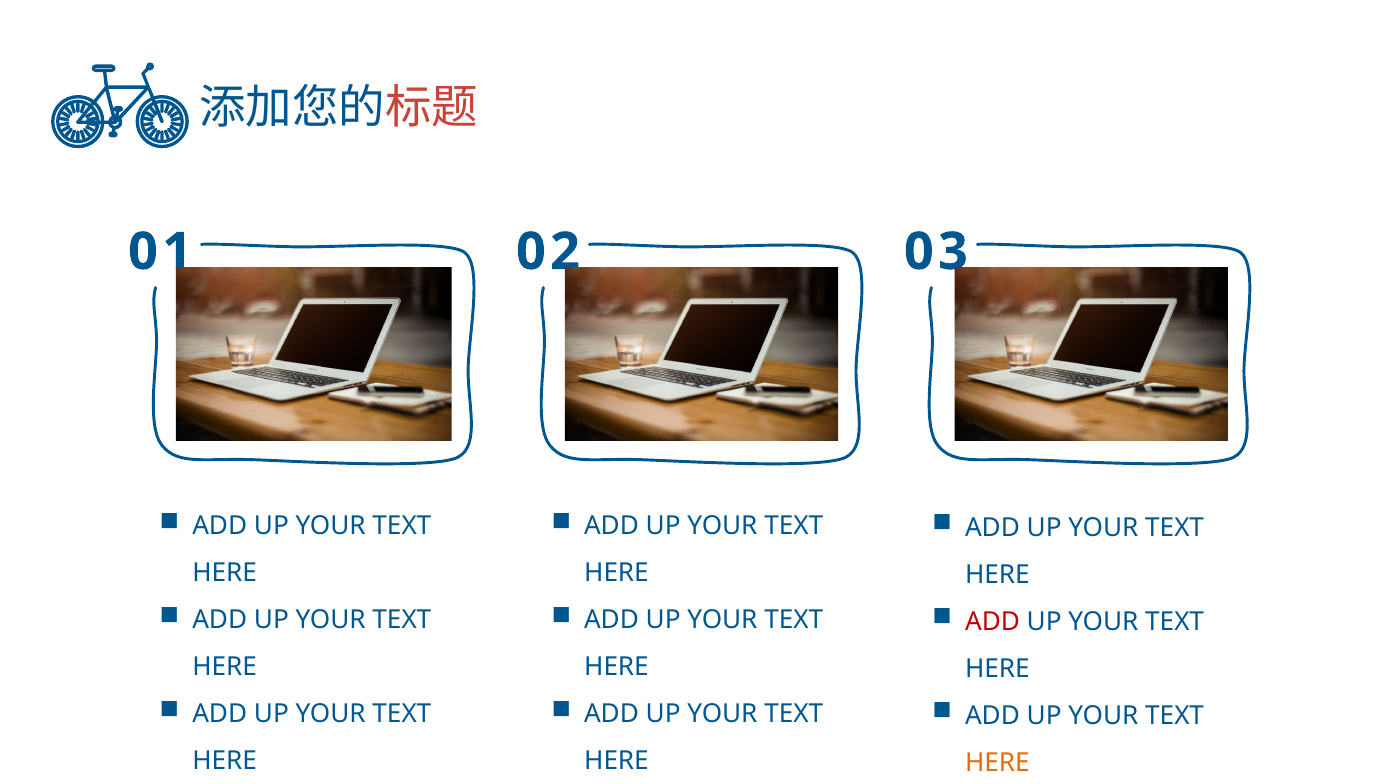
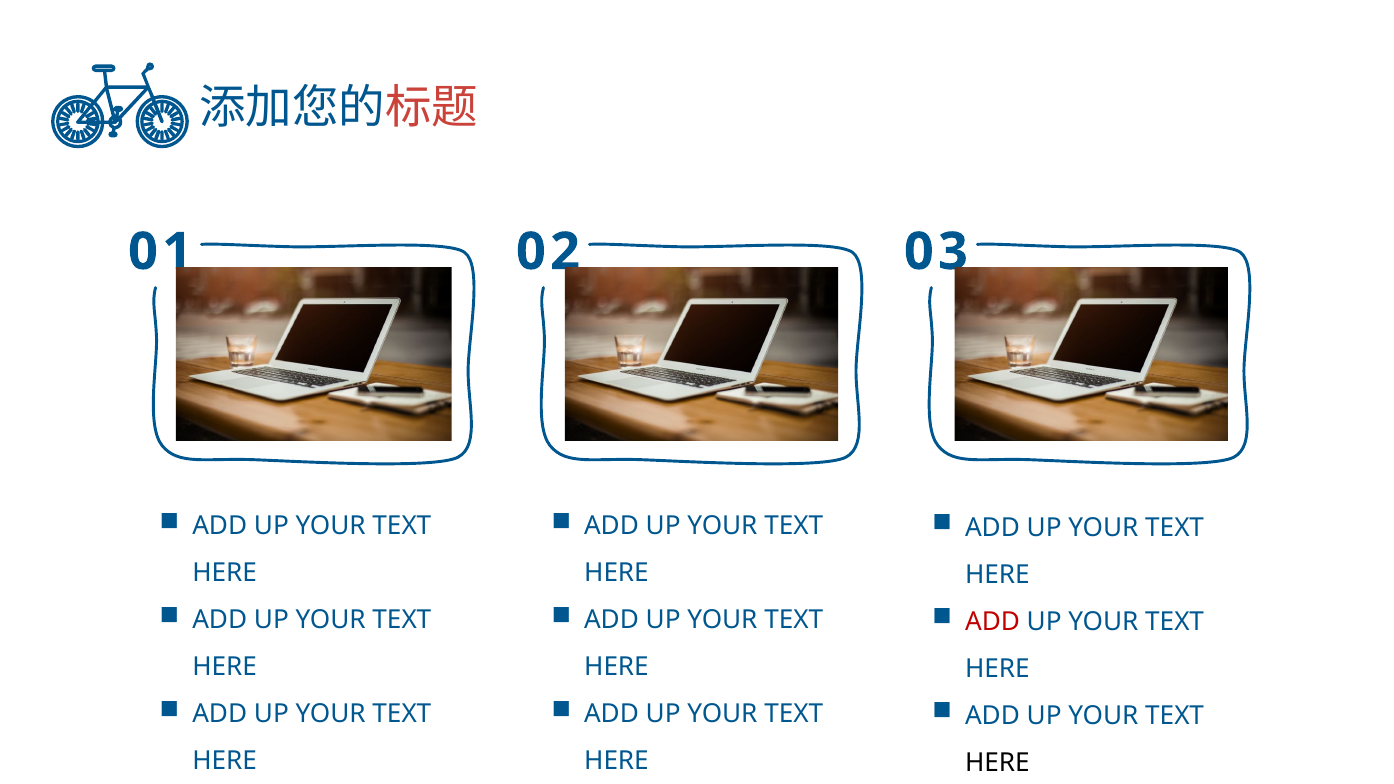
HERE colour: orange -> black (997, 763)
